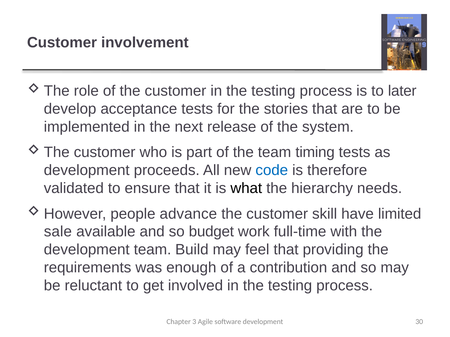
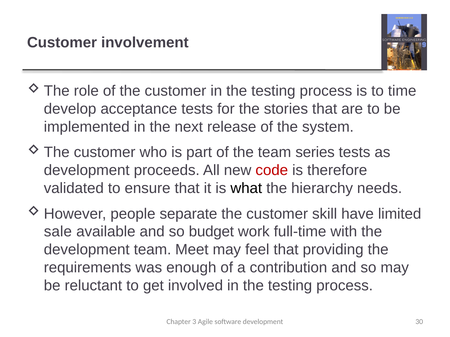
later: later -> time (402, 91)
timing: timing -> series (315, 153)
code colour: blue -> red (272, 171)
advance: advance -> separate (188, 214)
Build: Build -> Meet (192, 250)
